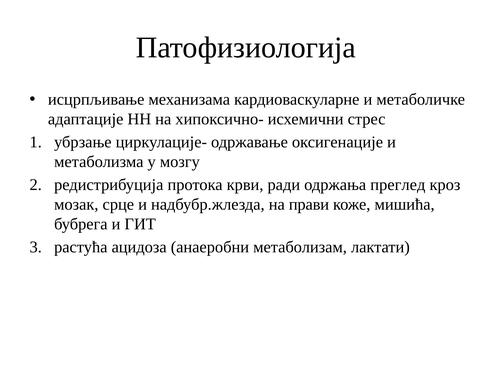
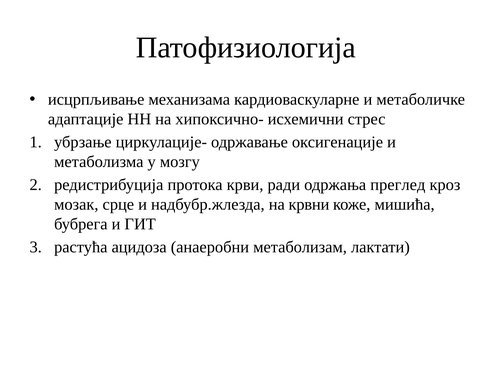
прави: прави -> крвни (309, 204)
